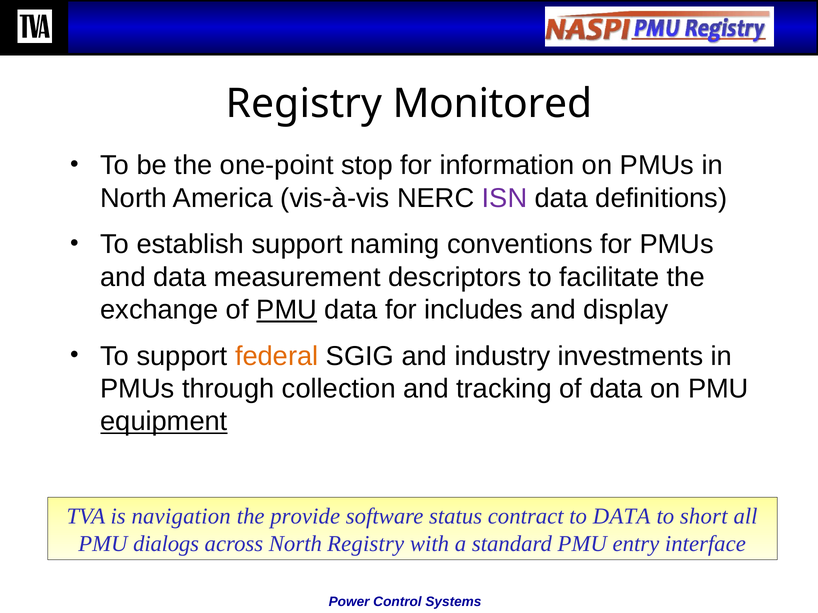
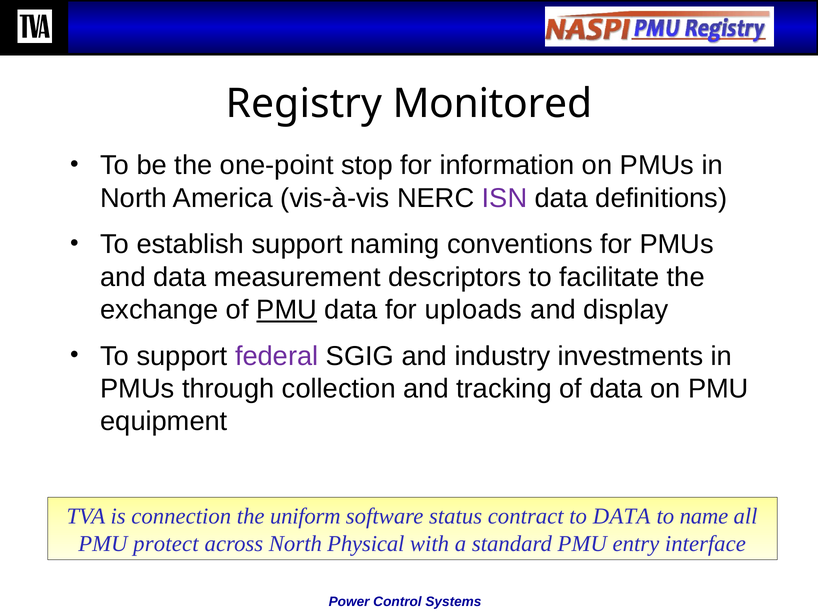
includes: includes -> uploads (474, 310)
federal colour: orange -> purple (277, 356)
equipment underline: present -> none (164, 422)
navigation: navigation -> connection (181, 517)
provide: provide -> uniform (305, 517)
short: short -> name (704, 517)
dialogs: dialogs -> protect (166, 544)
North Registry: Registry -> Physical (366, 544)
